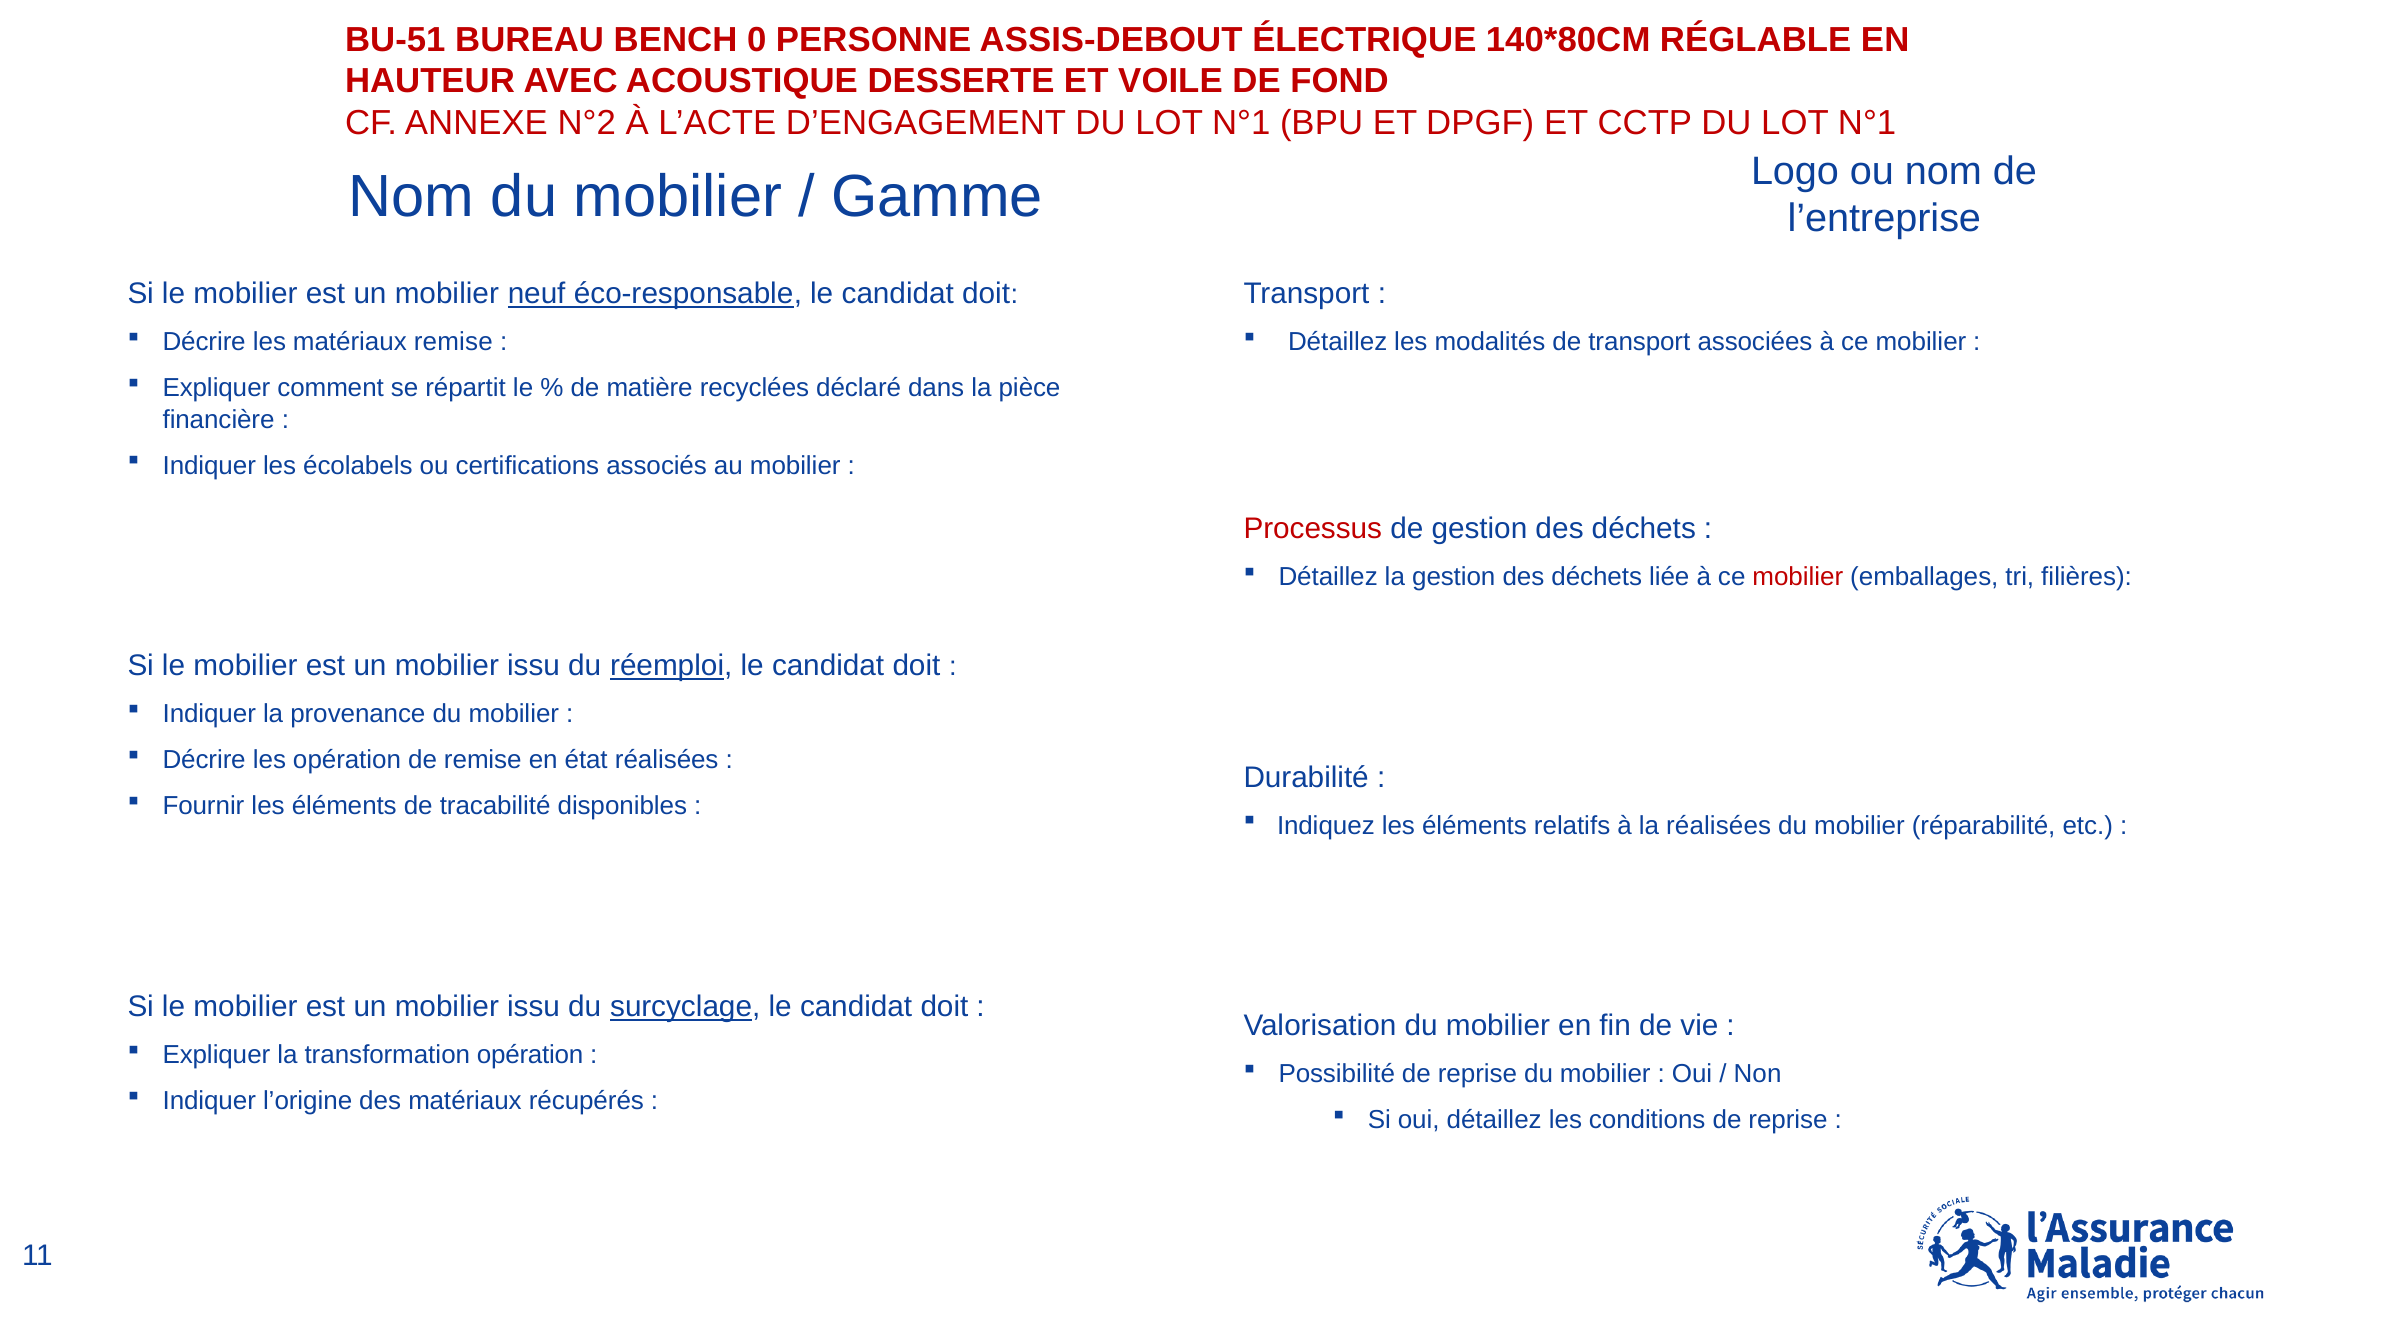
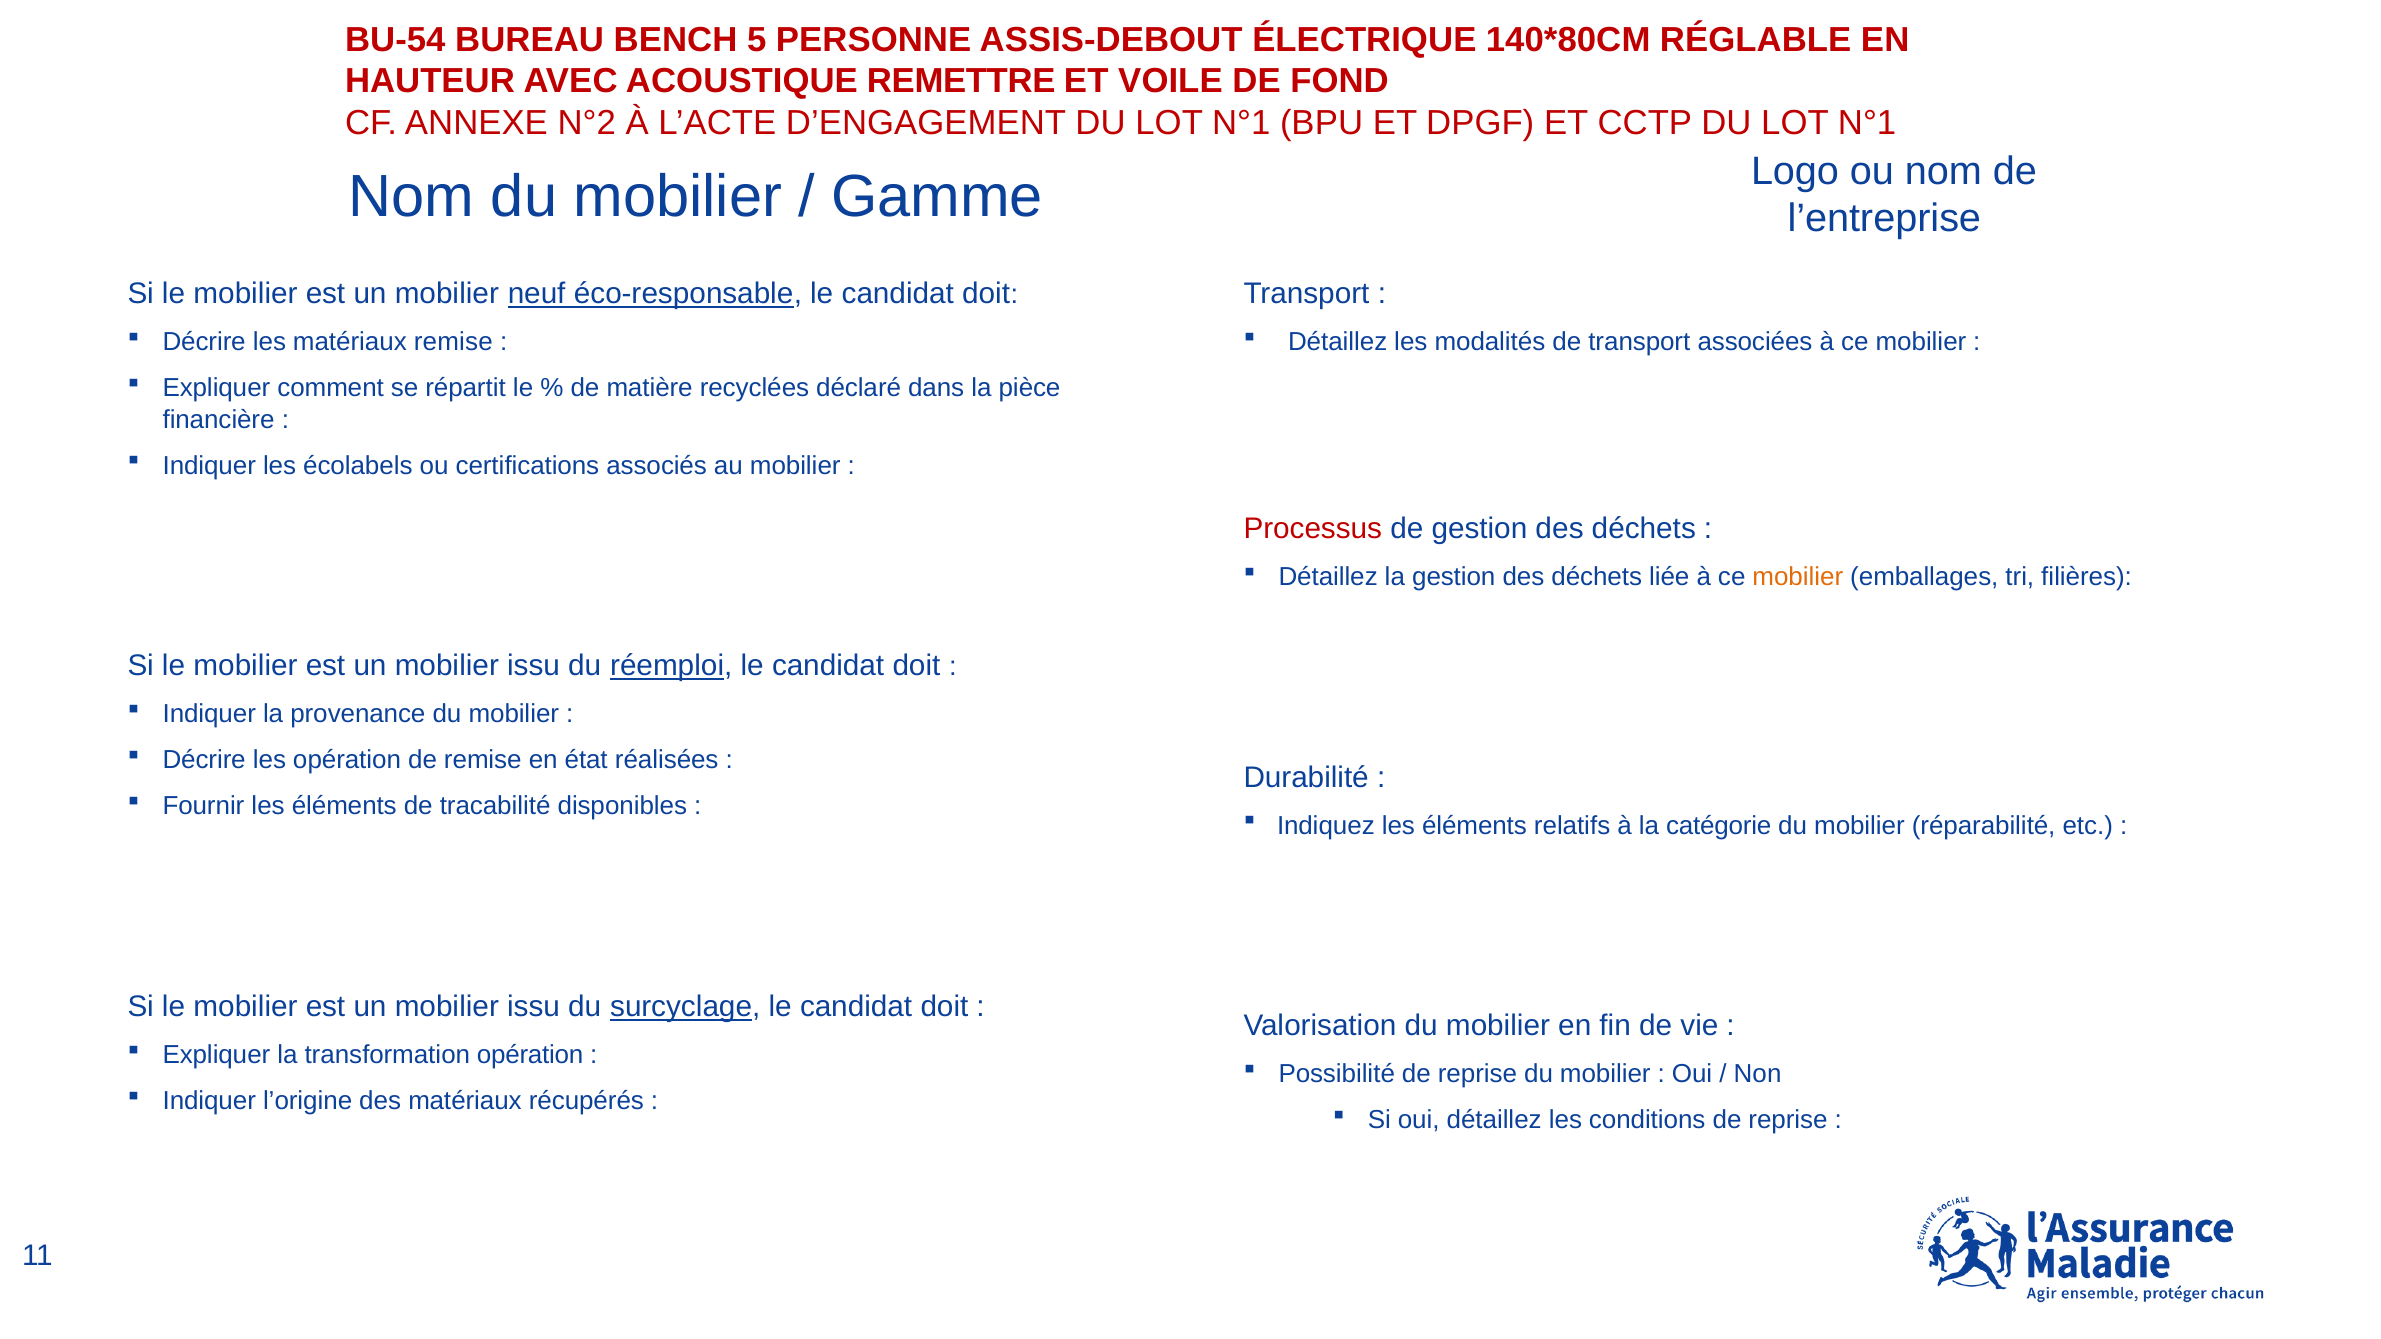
BU-51: BU-51 -> BU-54 (395, 40)
0: 0 -> 5 (757, 40)
DESSERTE: DESSERTE -> REMETTRE (961, 81)
mobilier colour: red -> orange (1798, 577)
la réalisées: réalisées -> catégorie (1719, 826)
